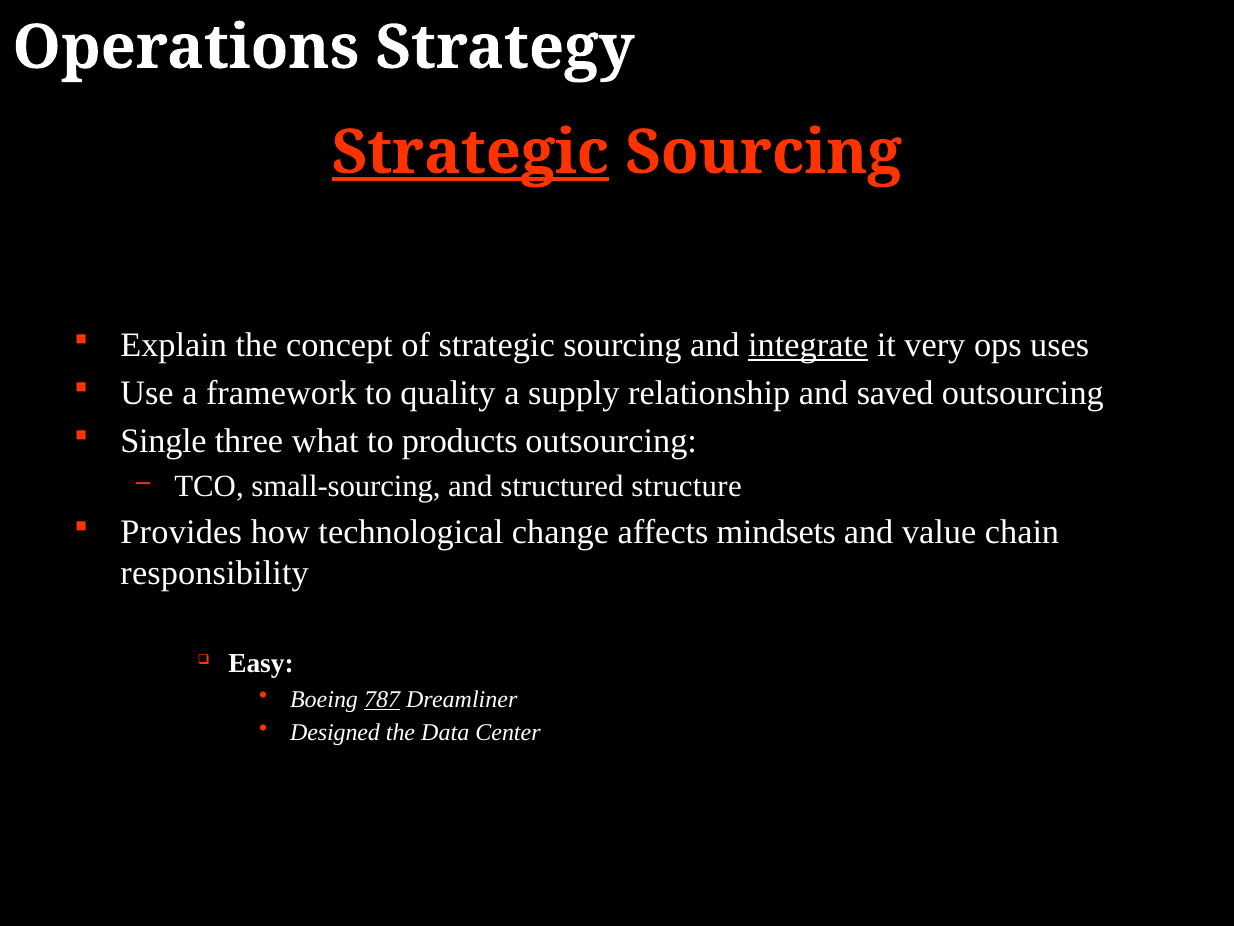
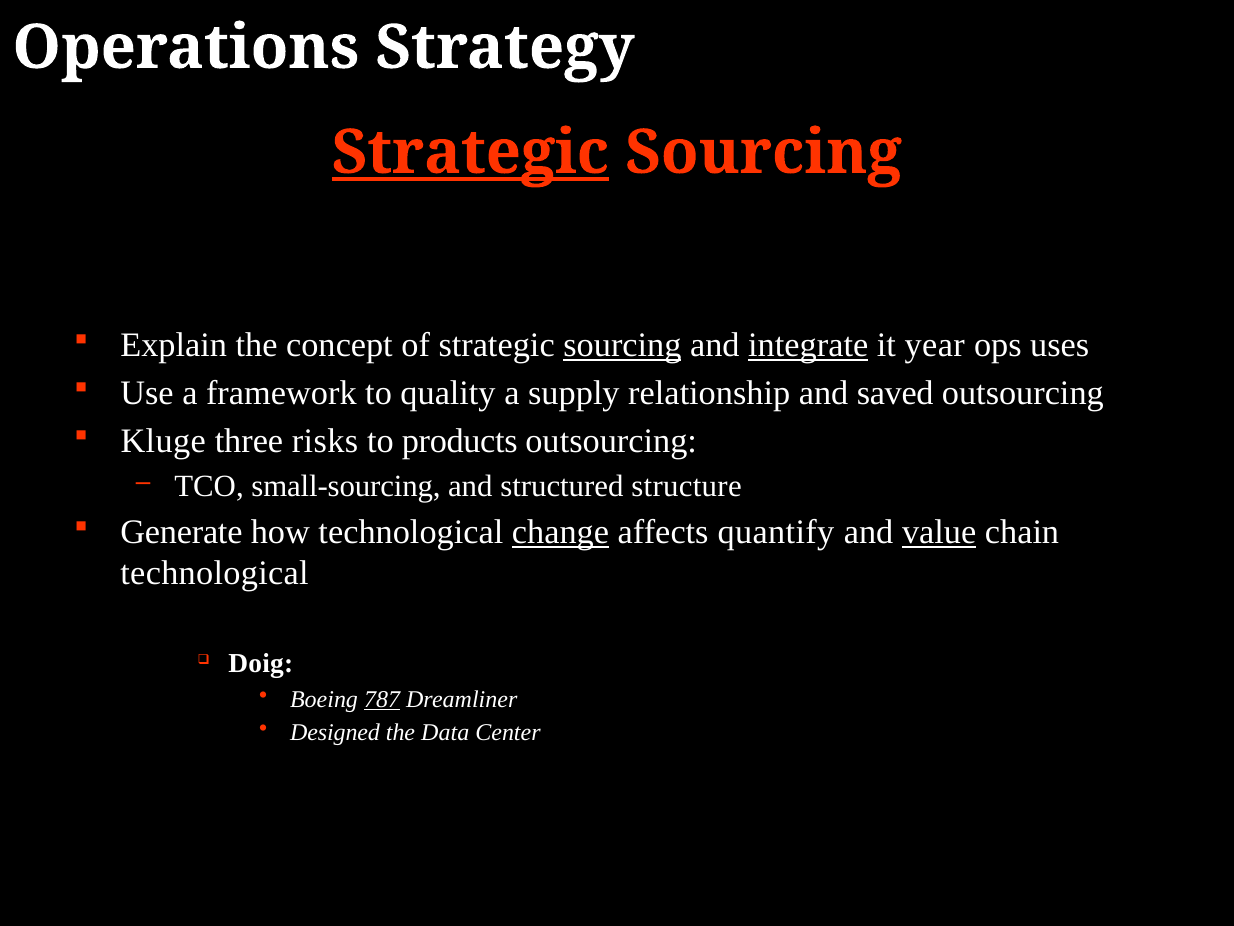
sourcing underline: none -> present (622, 345)
very: very -> year (935, 345)
Single: Single -> Kluge (163, 441)
what: what -> risks (325, 441)
Provides: Provides -> Generate (181, 532)
change underline: none -> present (560, 532)
mindsets: mindsets -> quantify (776, 532)
value underline: none -> present (939, 532)
responsibility: responsibility -> technological (215, 573)
Easy: Easy -> Doig (261, 663)
